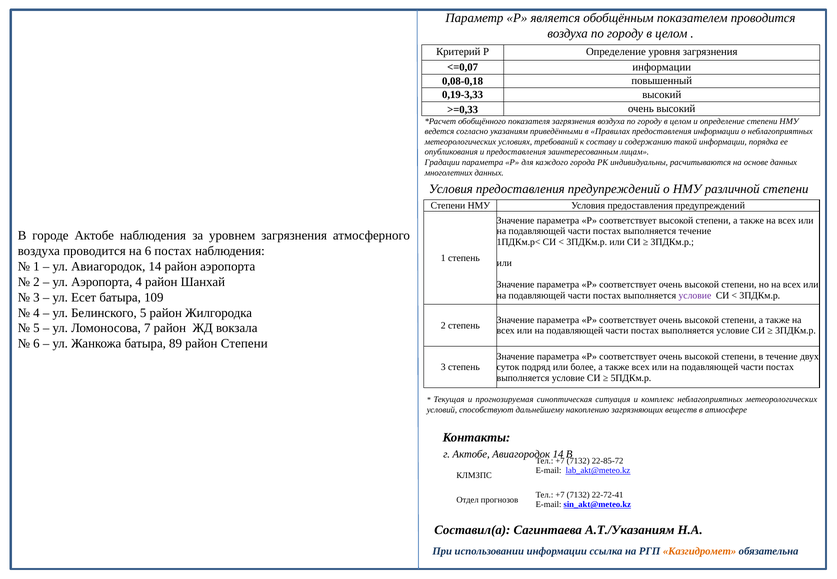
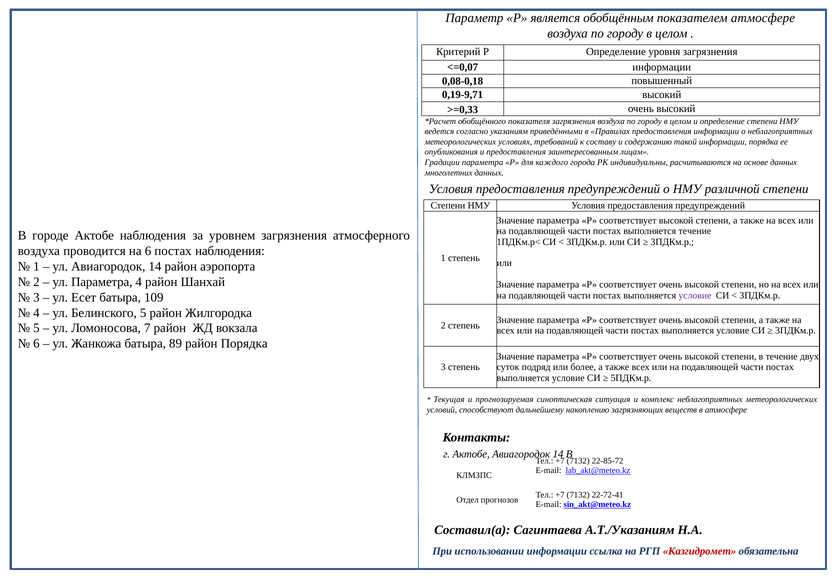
показателем проводится: проводится -> атмосфере (763, 18)
0,19-3,33: 0,19-3,33 -> 0,19-9,71 (463, 95)
ул Аэропорта: Аэропорта -> Параметра (102, 282)
район Степени: Степени -> Порядка (244, 344)
Казгидромет colour: orange -> red (700, 552)
